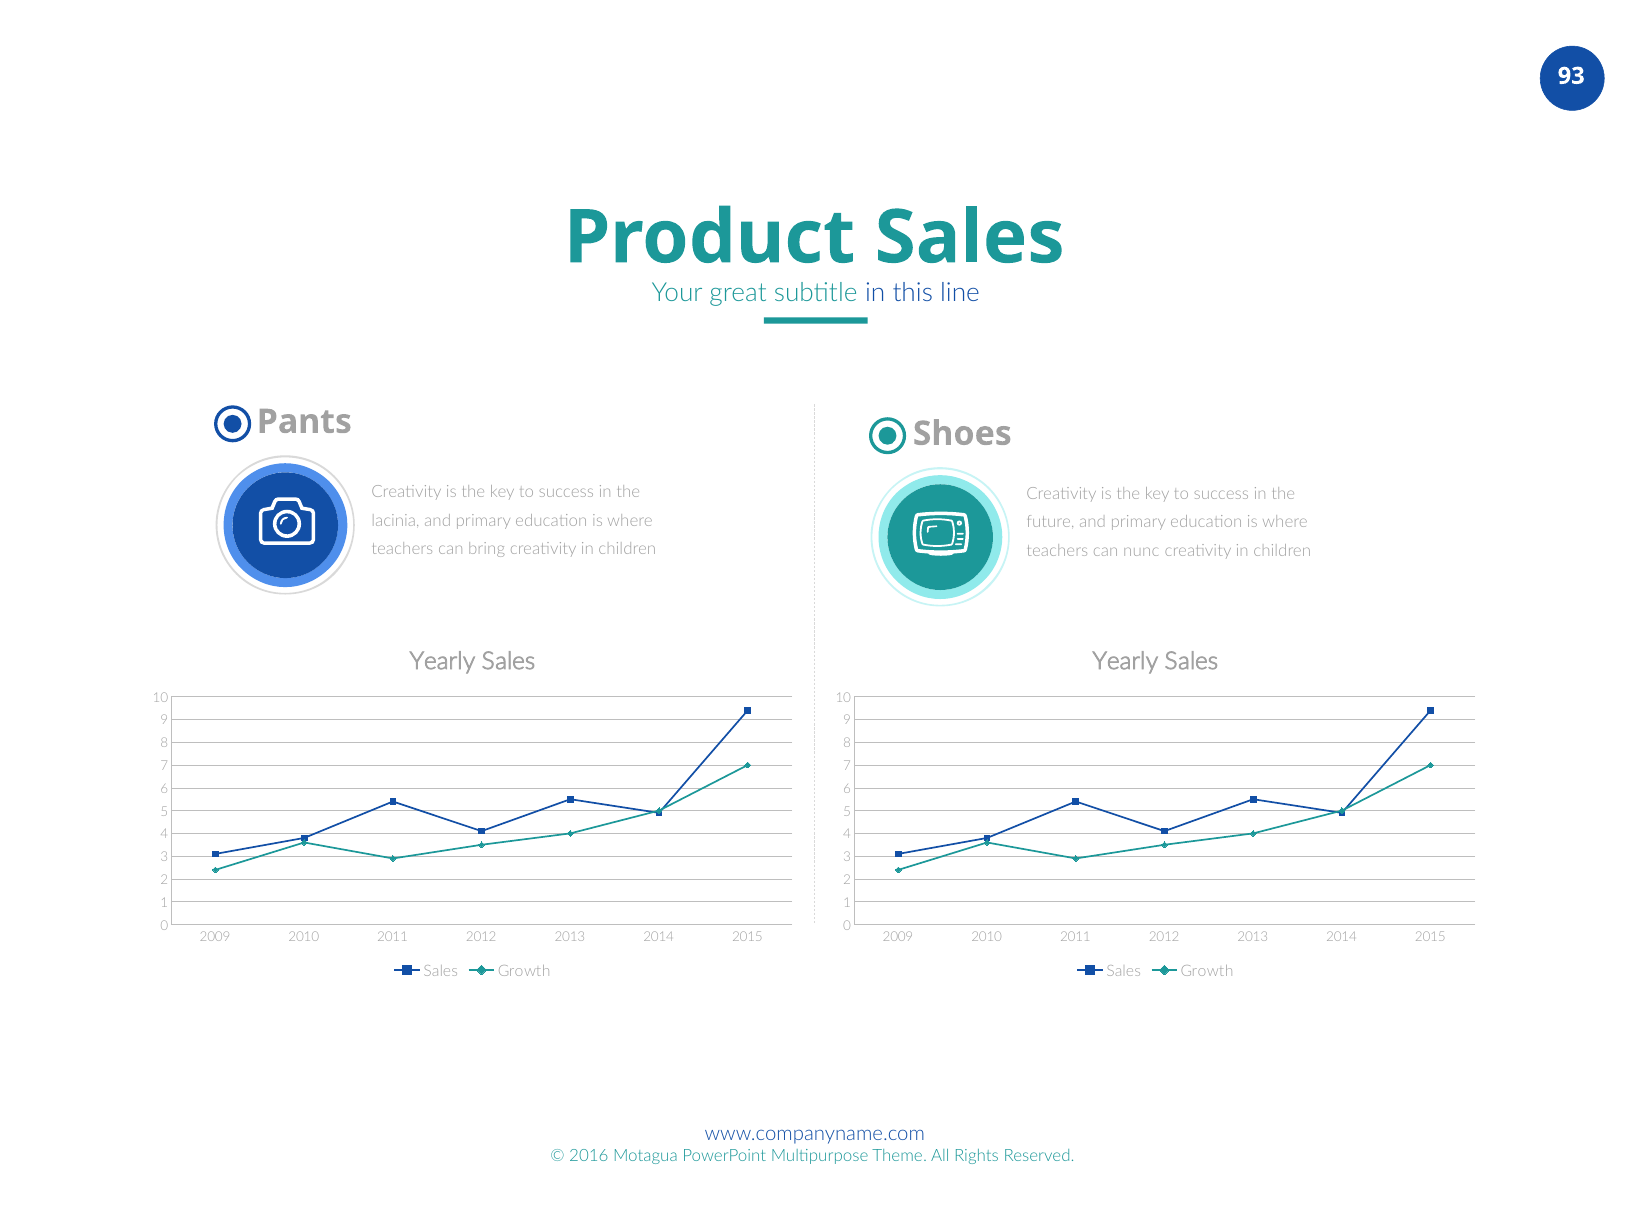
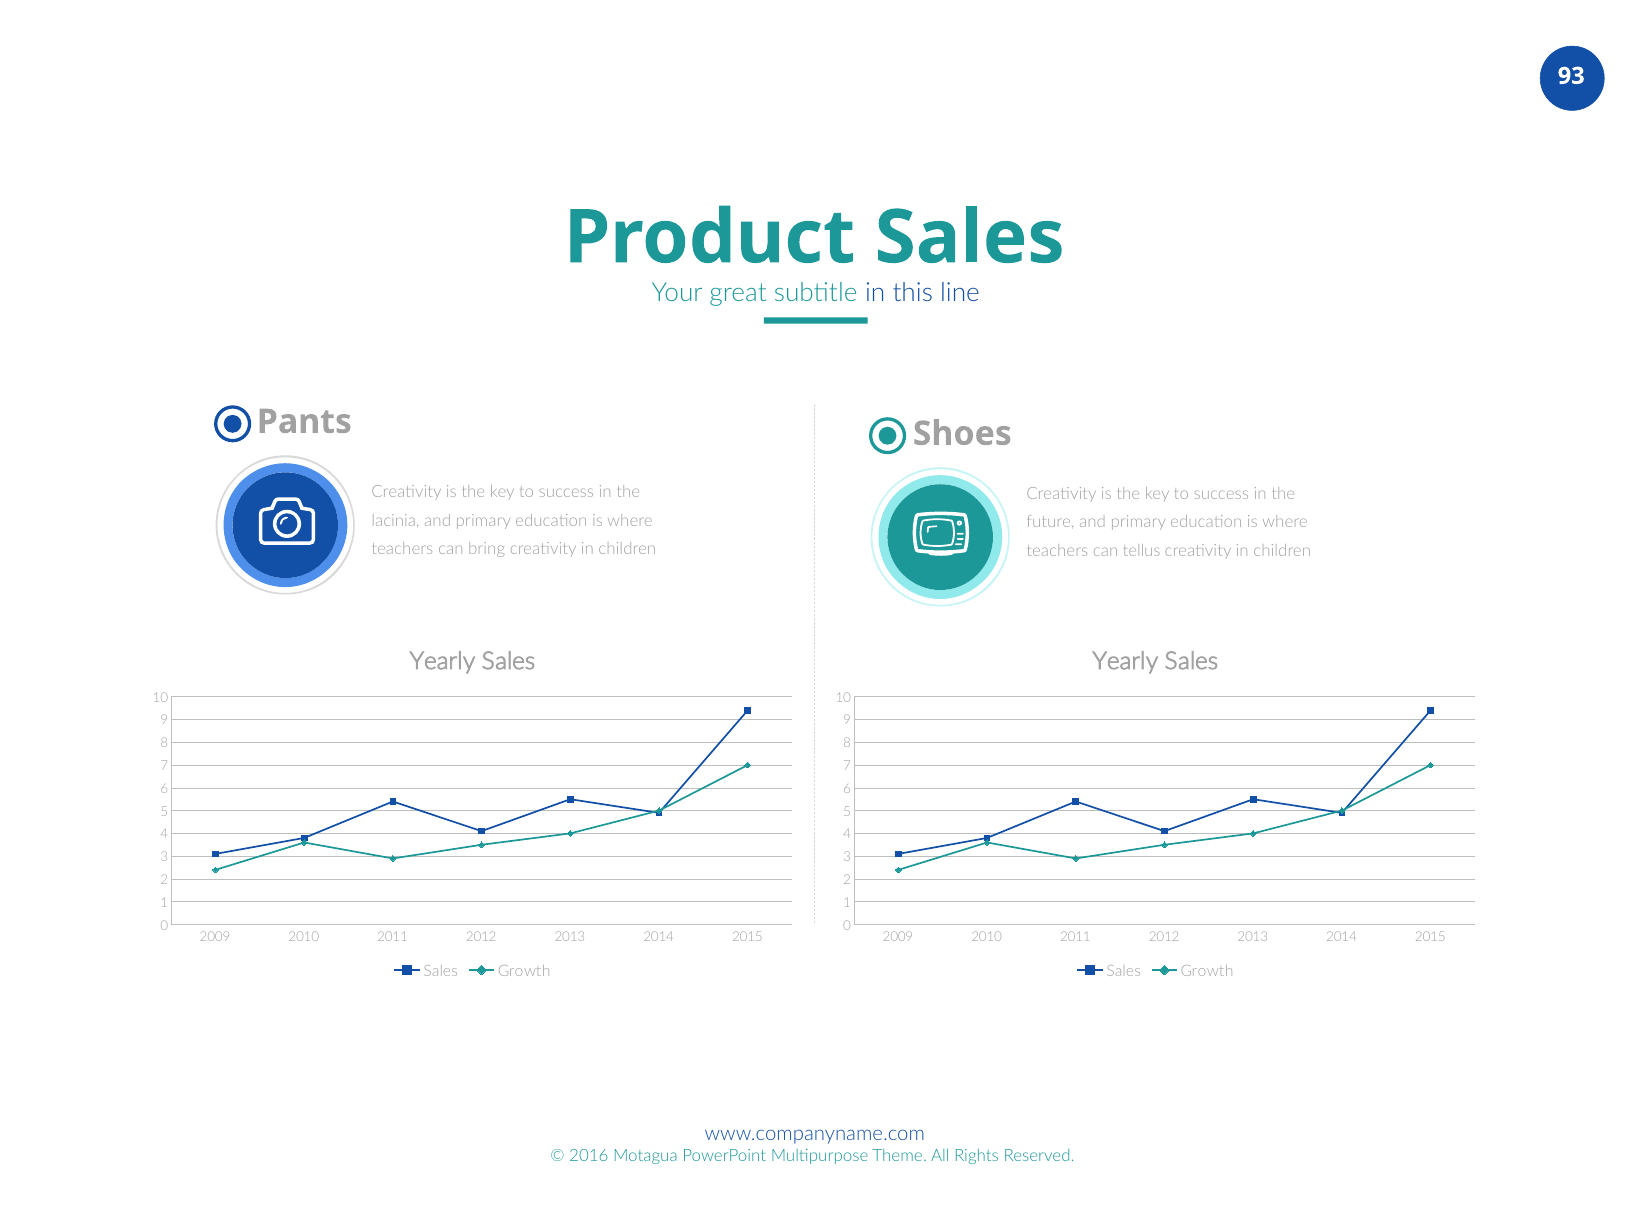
nunc: nunc -> tellus (1142, 551)
